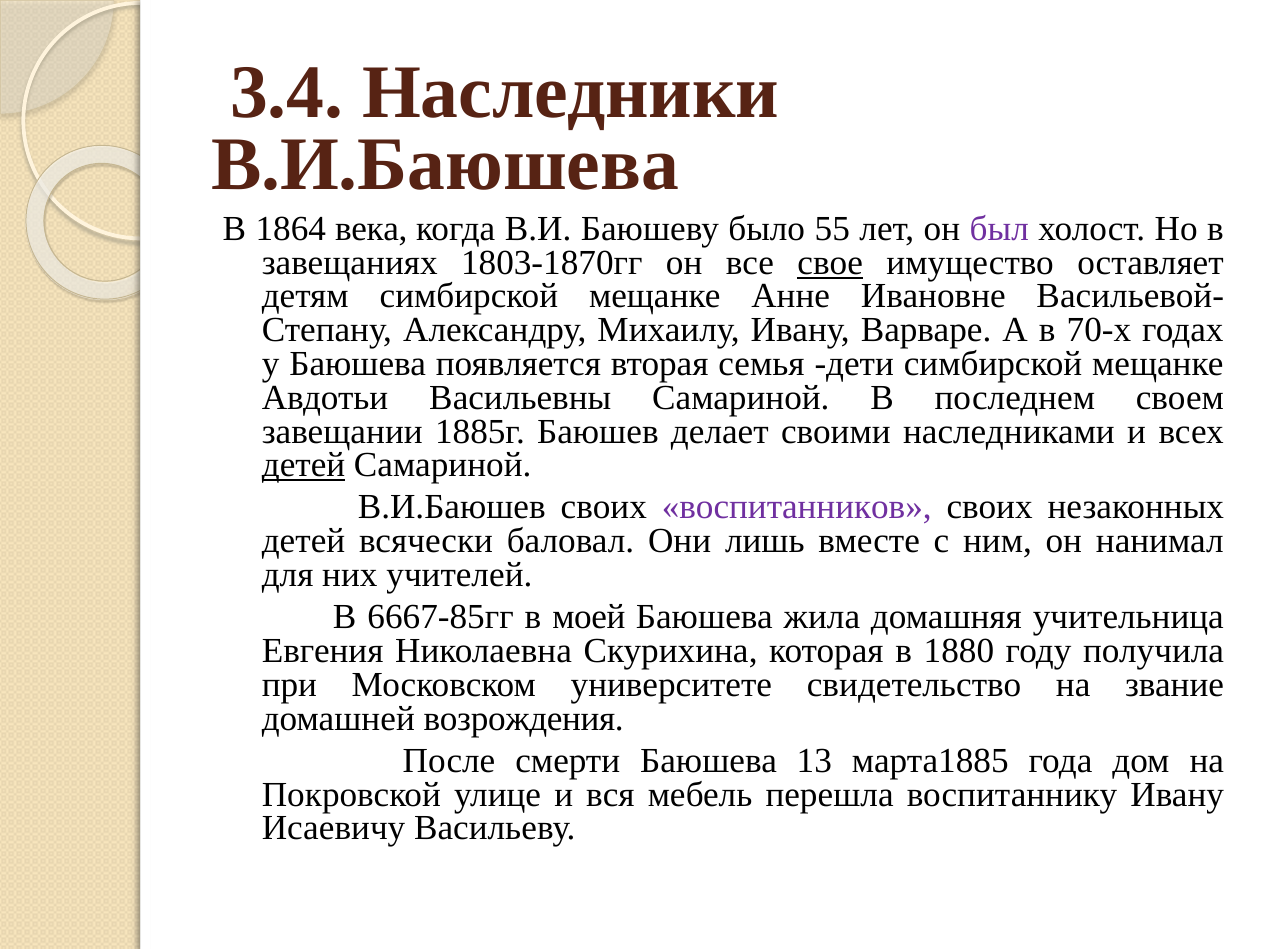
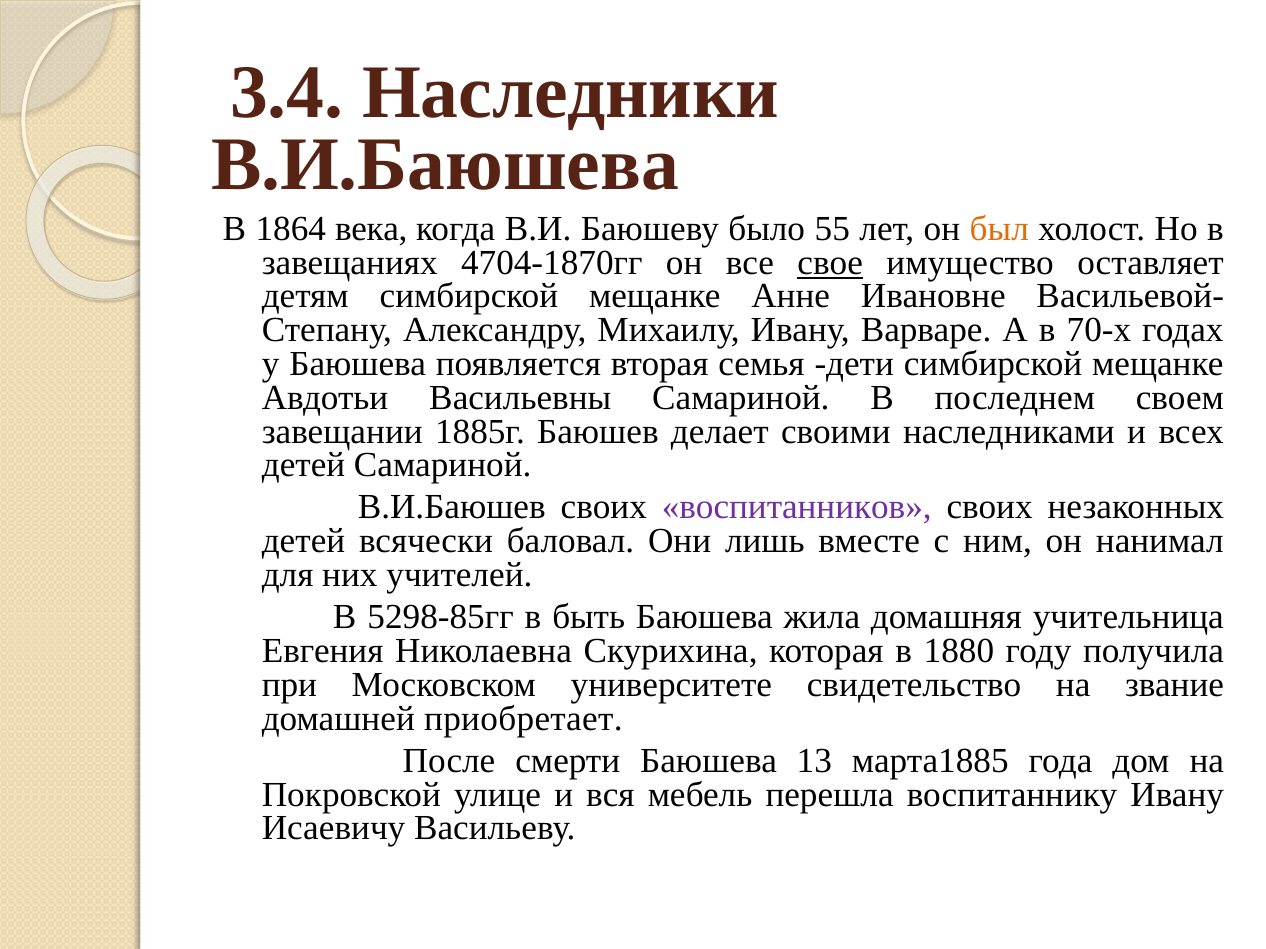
был colour: purple -> orange (999, 229)
1803-1870гг: 1803-1870гг -> 4704-1870гг (552, 263)
детей underline: present -> none (304, 465)
6667-85гг: 6667-85гг -> 5298-85гг (441, 617)
моей: моей -> быть (589, 617)
возрождения: возрождения -> приобретает (523, 719)
